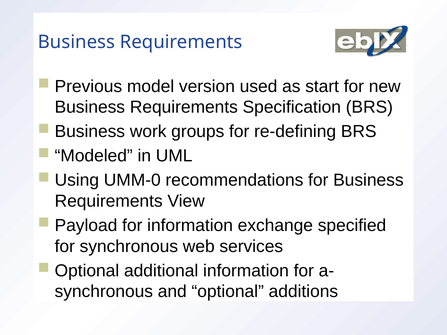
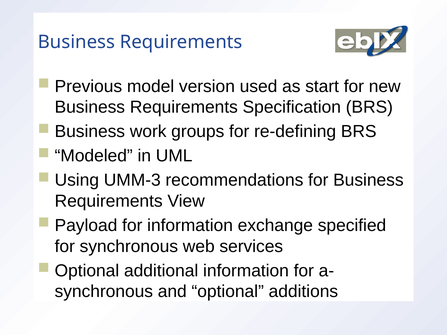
UMM-0: UMM-0 -> UMM-3 (132, 180)
